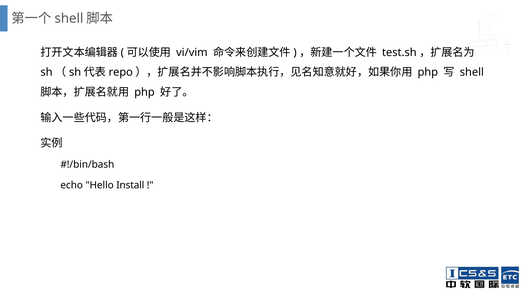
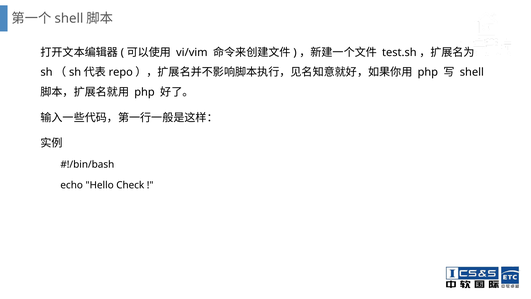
Install: Install -> Check (130, 185)
